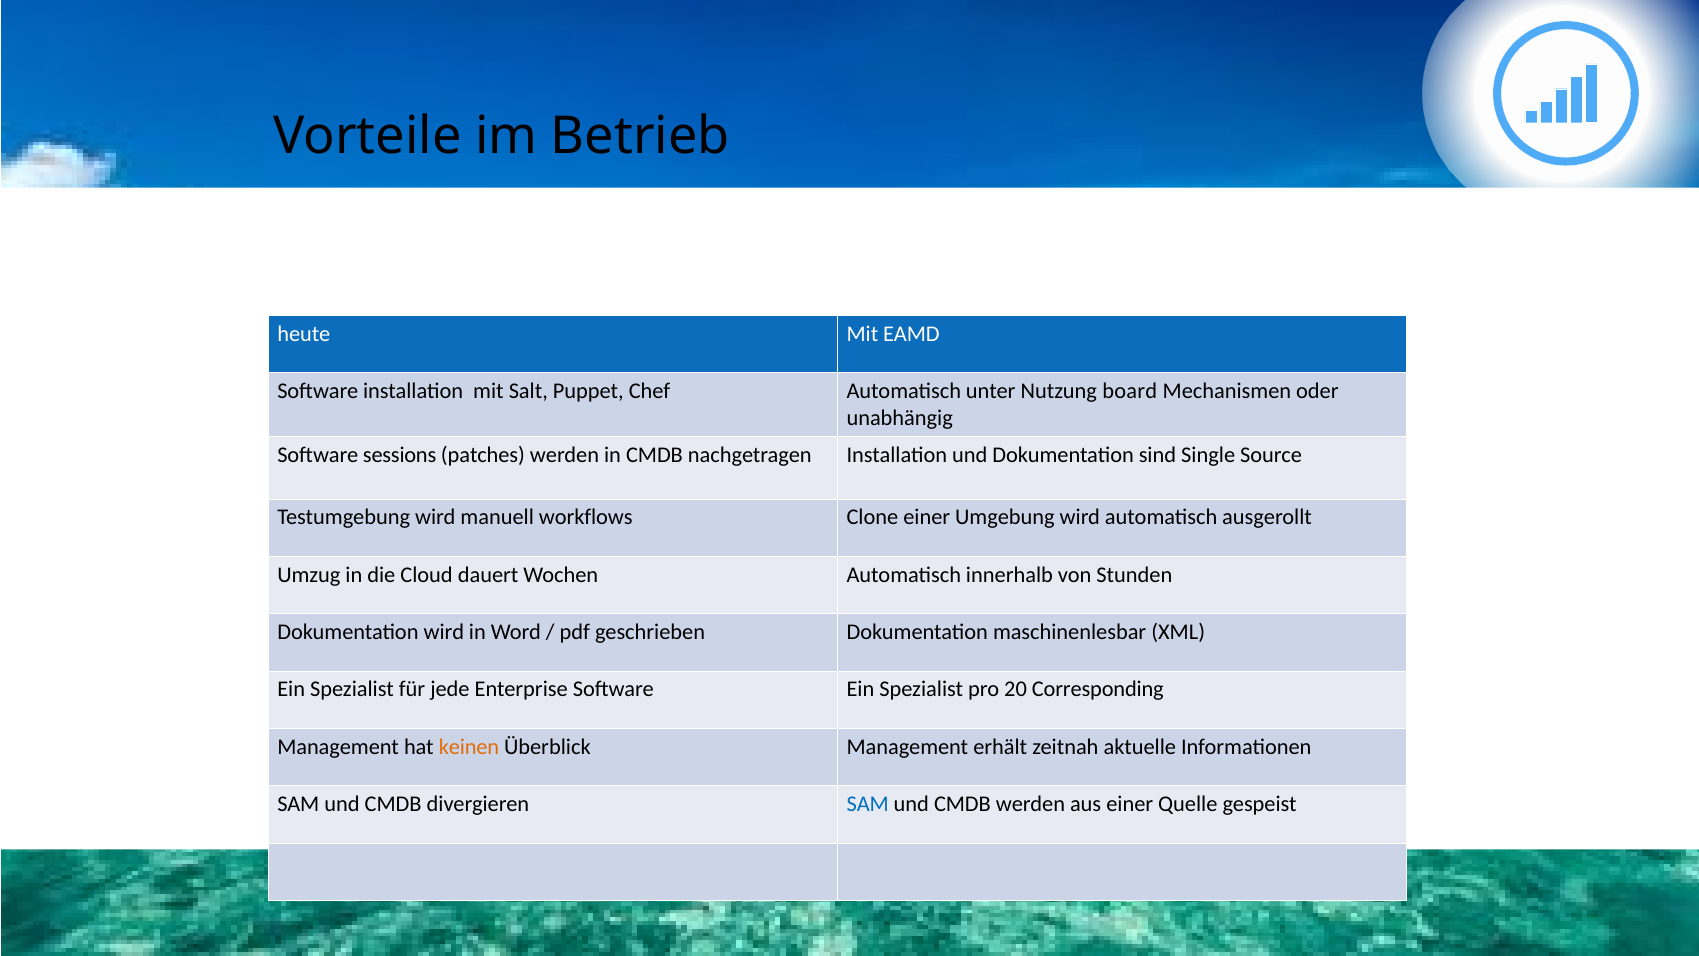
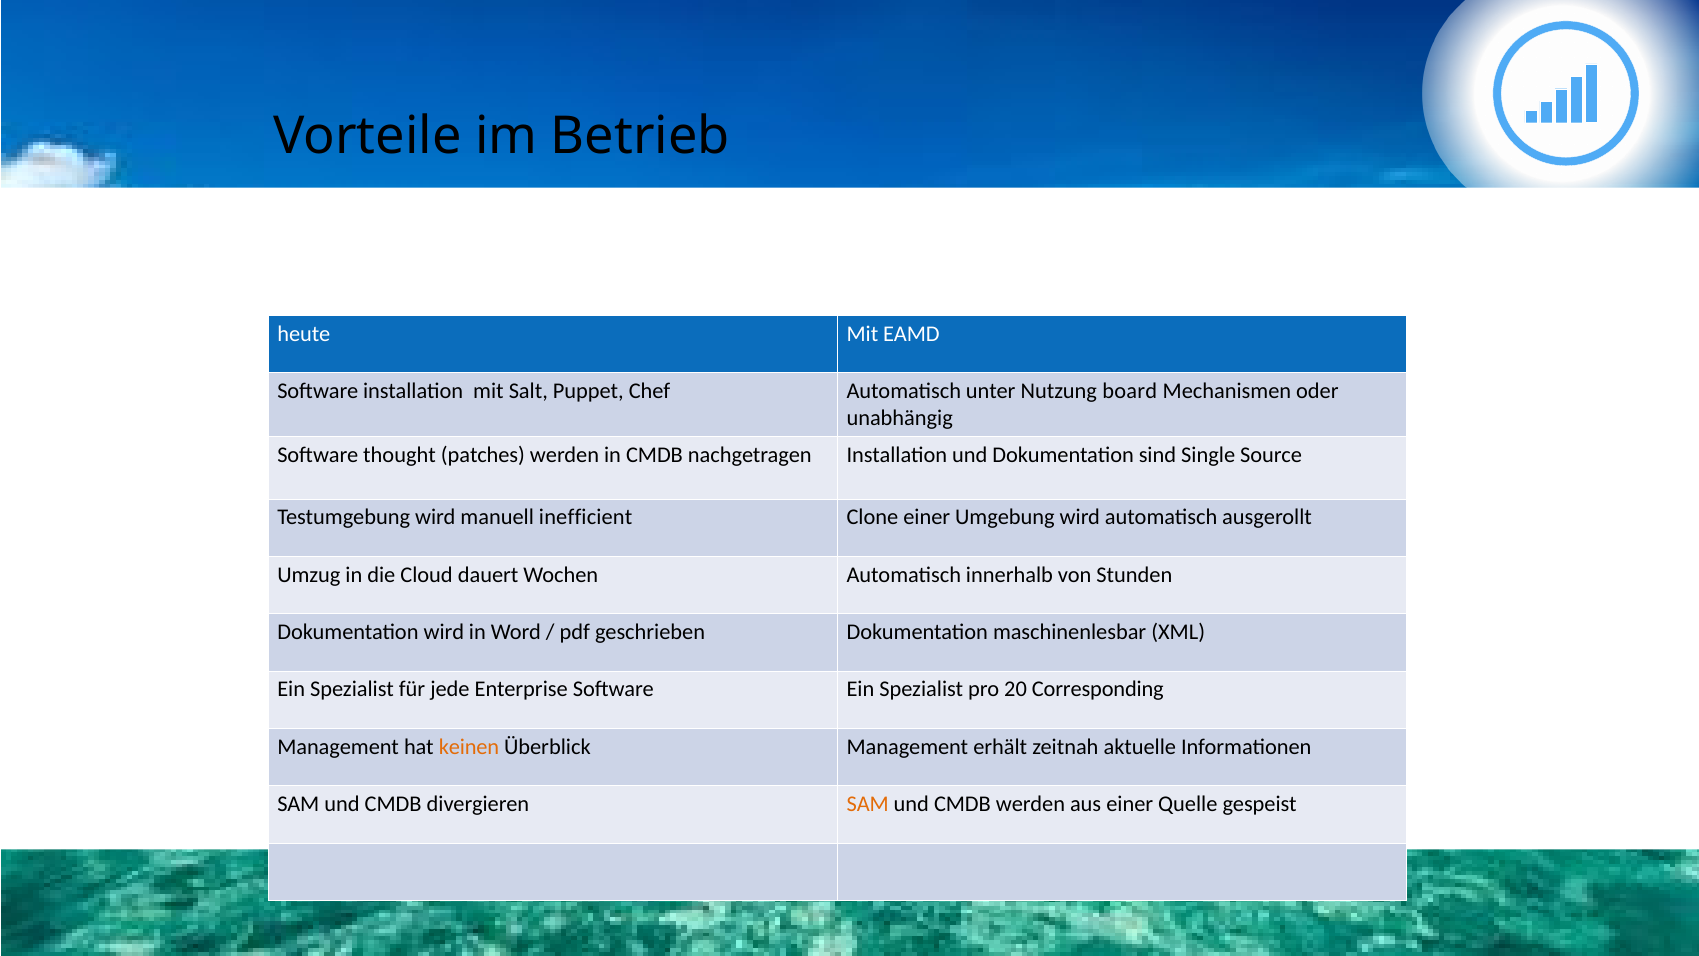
sessions: sessions -> thought (400, 455)
workflows: workflows -> inefficient (586, 517)
SAM colour: blue -> orange (868, 804)
